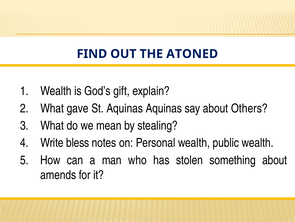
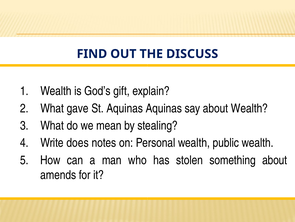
ATONED: ATONED -> DISCUSS (192, 54)
about Others: Others -> Wealth (249, 108)
bless: bless -> does (78, 142)
